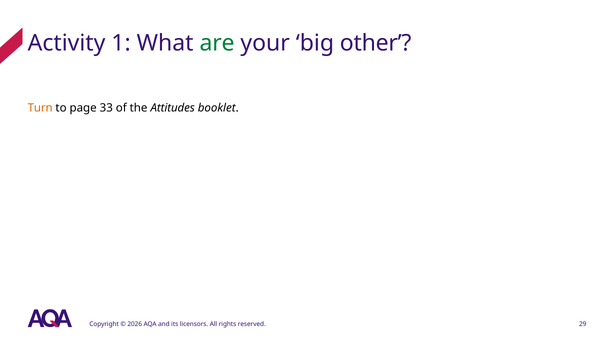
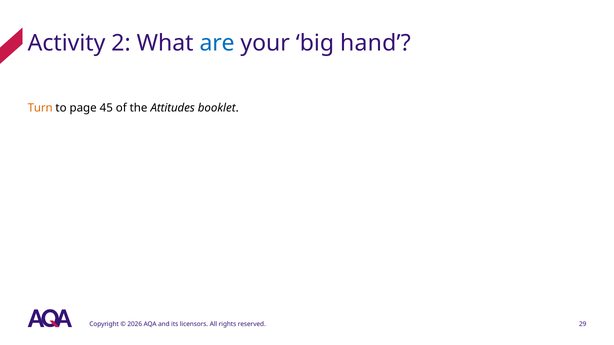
1: 1 -> 2 (121, 43)
are colour: green -> blue (217, 43)
other: other -> hand (375, 43)
33: 33 -> 45 (106, 108)
